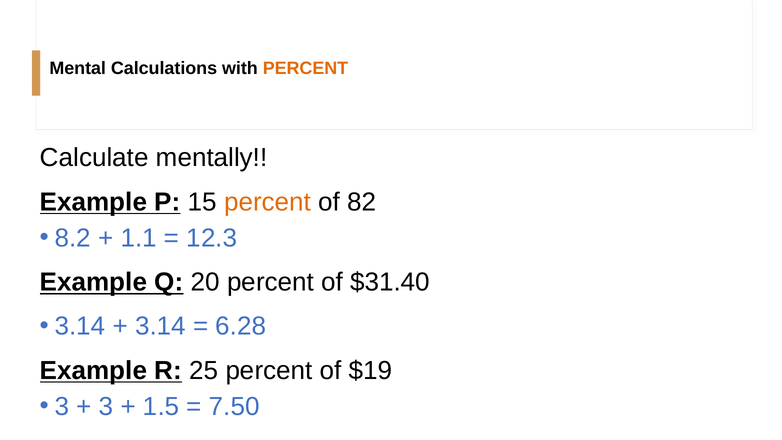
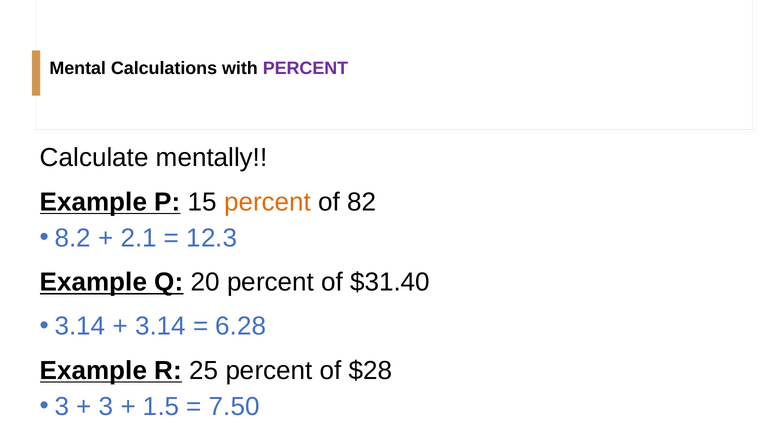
PERCENT colour: orange -> purple (305, 68)
1.1: 1.1 -> 2.1 (139, 238)
$19: $19 -> $28 (370, 370)
